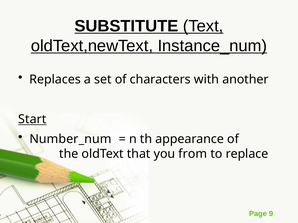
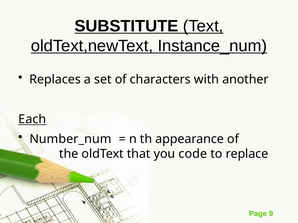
Start: Start -> Each (32, 119)
from: from -> code (193, 154)
